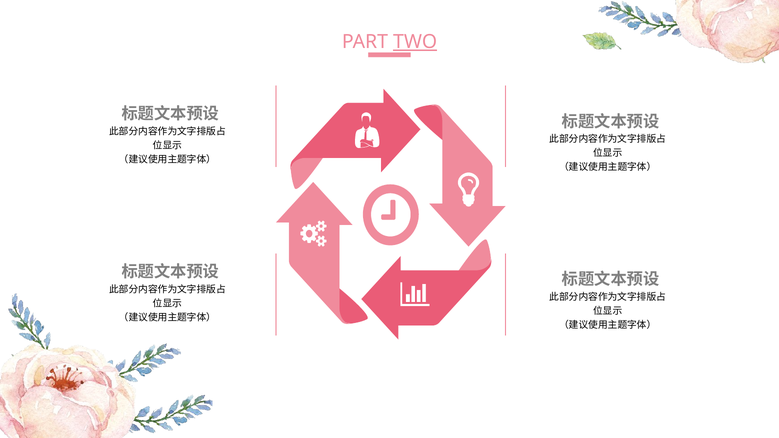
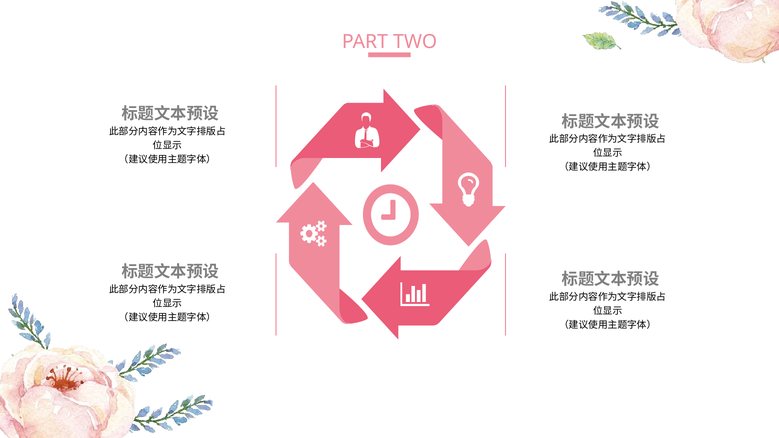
TWO underline: present -> none (415, 42)
